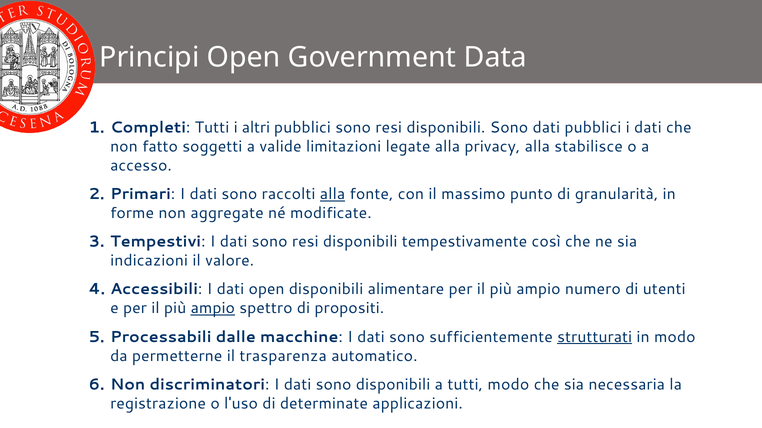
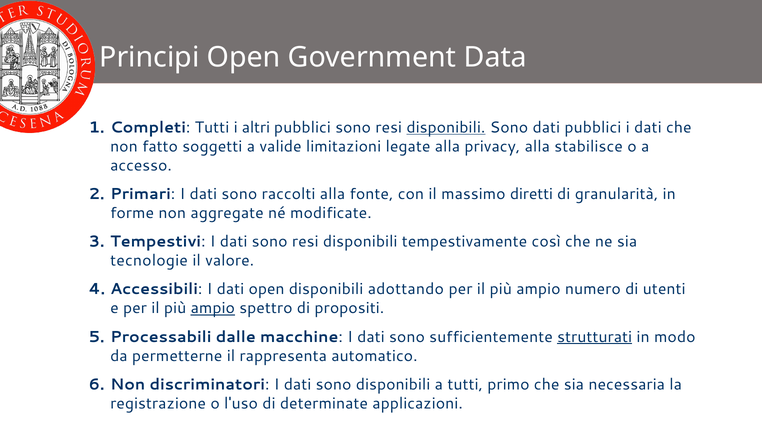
disponibili underline: none -> present (446, 128)
alla underline: present -> none (333, 194)
punto: punto -> diretti (531, 194)
indicazioni: indicazioni -> tecnologie (149, 261)
alimentare: alimentare -> adottando (406, 290)
trasparenza: trasparenza -> rappresenta (283, 356)
tutti modo: modo -> primo (508, 385)
